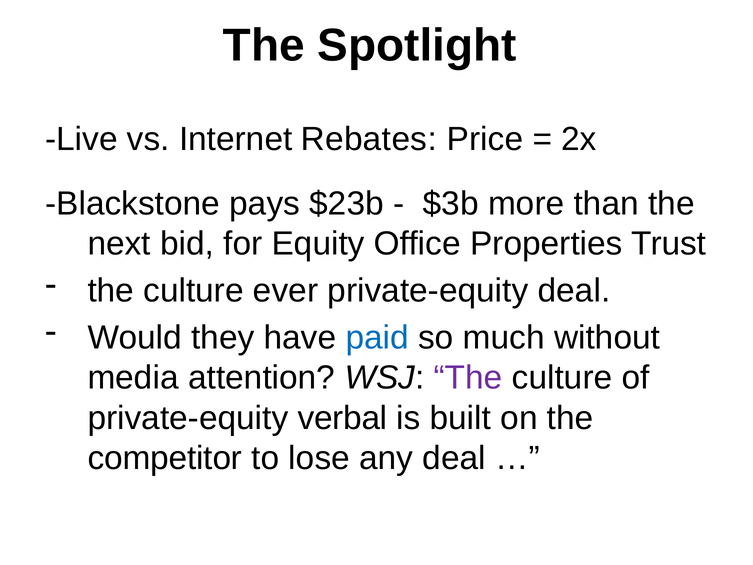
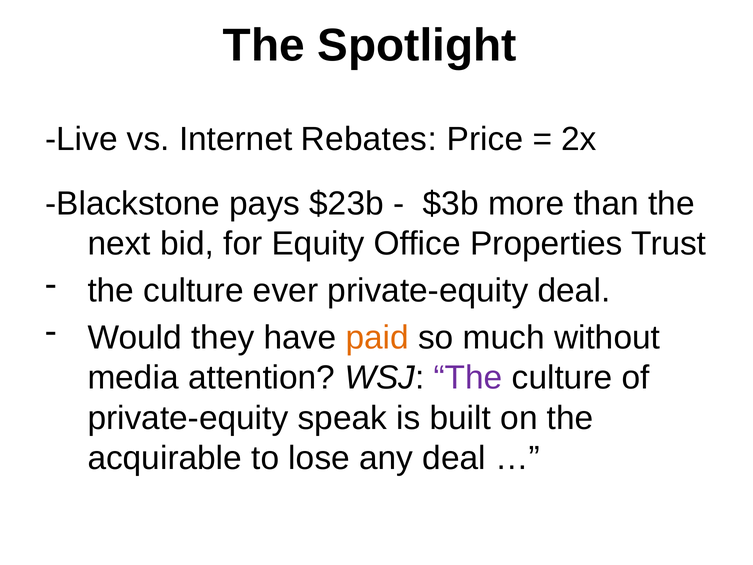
paid colour: blue -> orange (377, 337)
verbal: verbal -> speak (342, 418)
competitor: competitor -> acquirable (165, 458)
